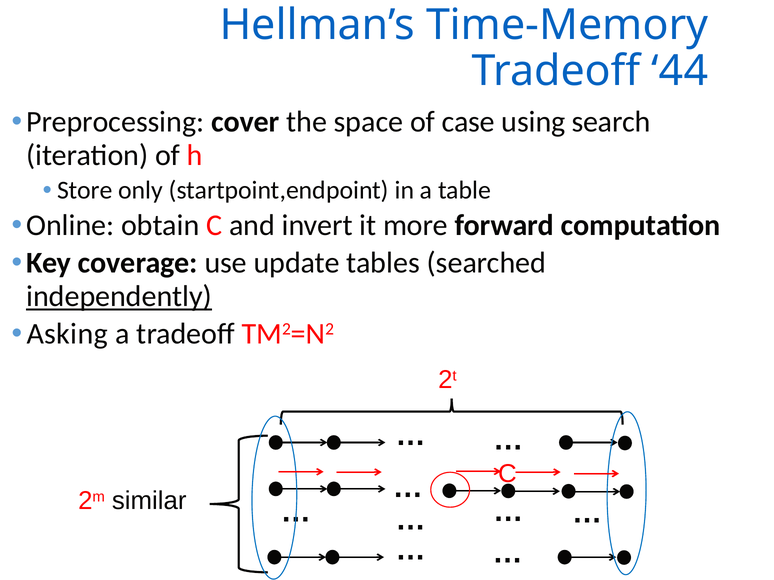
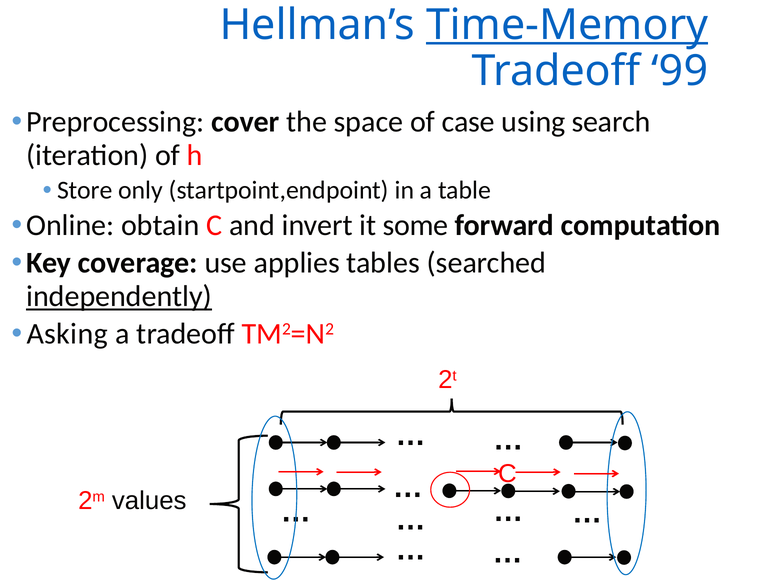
Time-Memory underline: none -> present (567, 25)
44: 44 -> 99 (680, 71)
more: more -> some (416, 226)
update: update -> applies (297, 263)
similar: similar -> values (149, 501)
